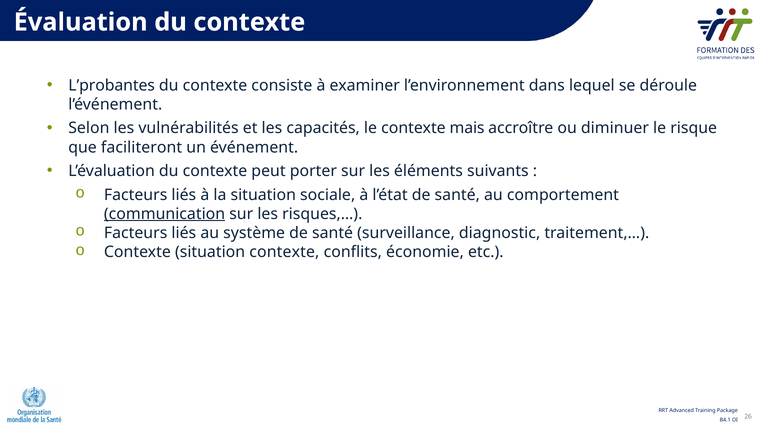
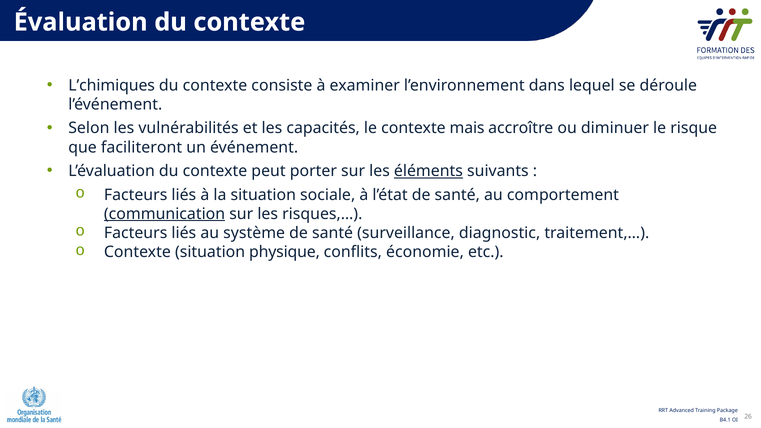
L’probantes: L’probantes -> L’chimiques (112, 85)
éléments underline: none -> present (428, 171)
situation contexte: contexte -> physique (284, 252)
